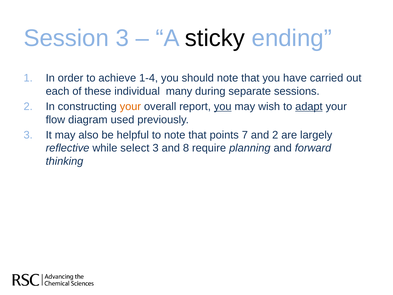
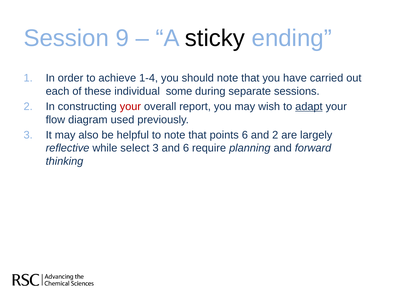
Session 3: 3 -> 9 (122, 38)
many: many -> some (179, 91)
your colour: orange -> red (130, 106)
you underline: present -> none (223, 106)
points 7: 7 -> 6 (245, 135)
and 8: 8 -> 6 (186, 148)
